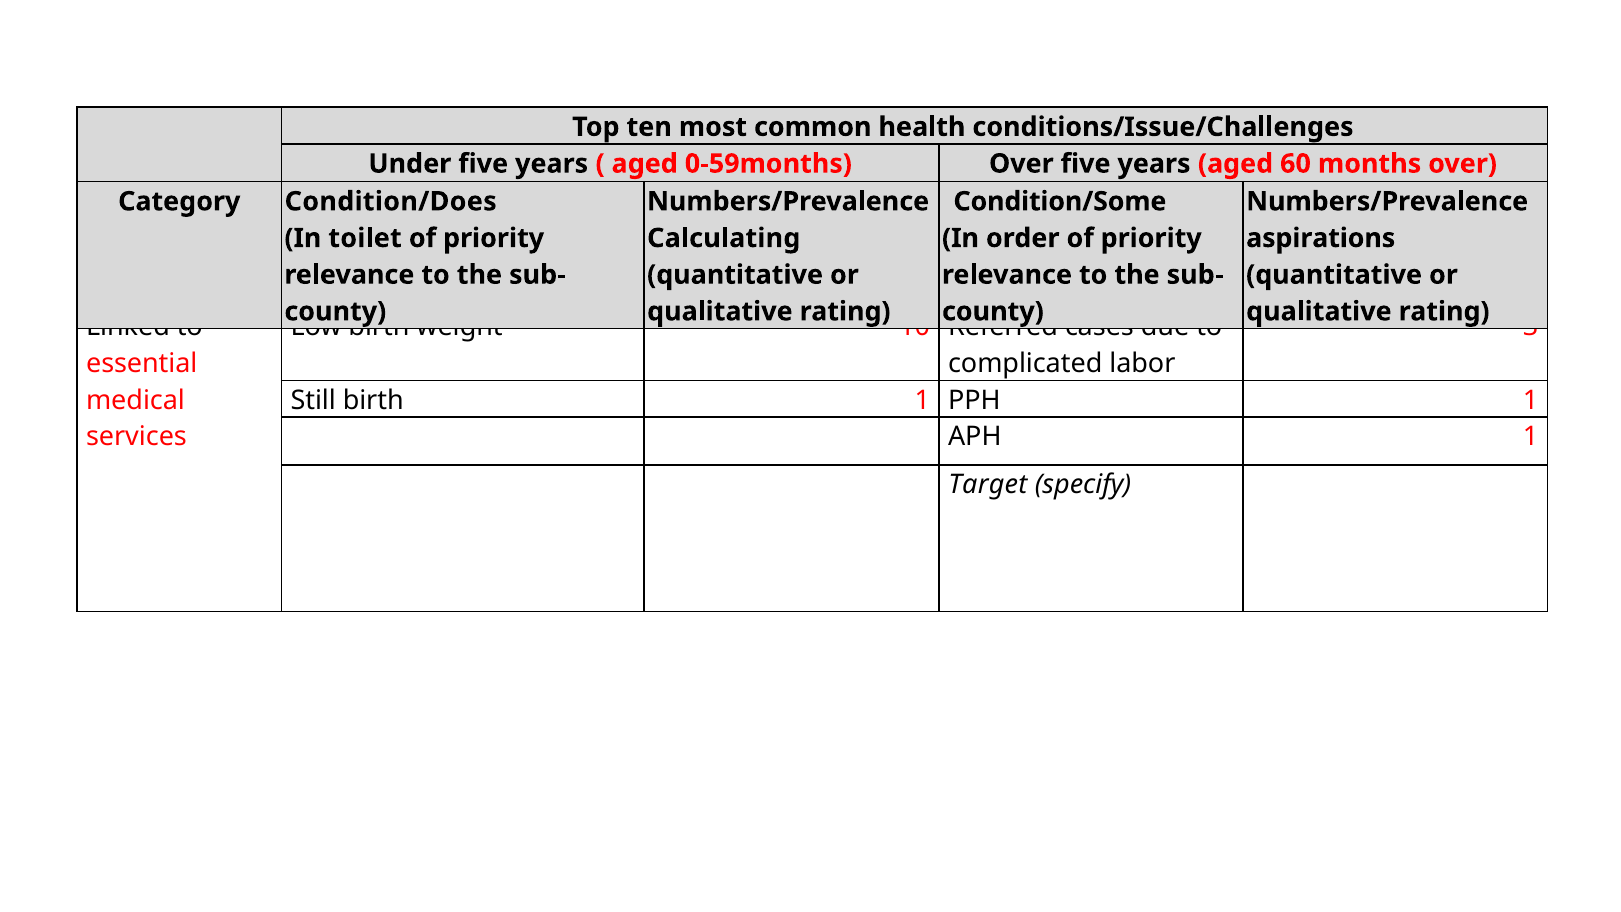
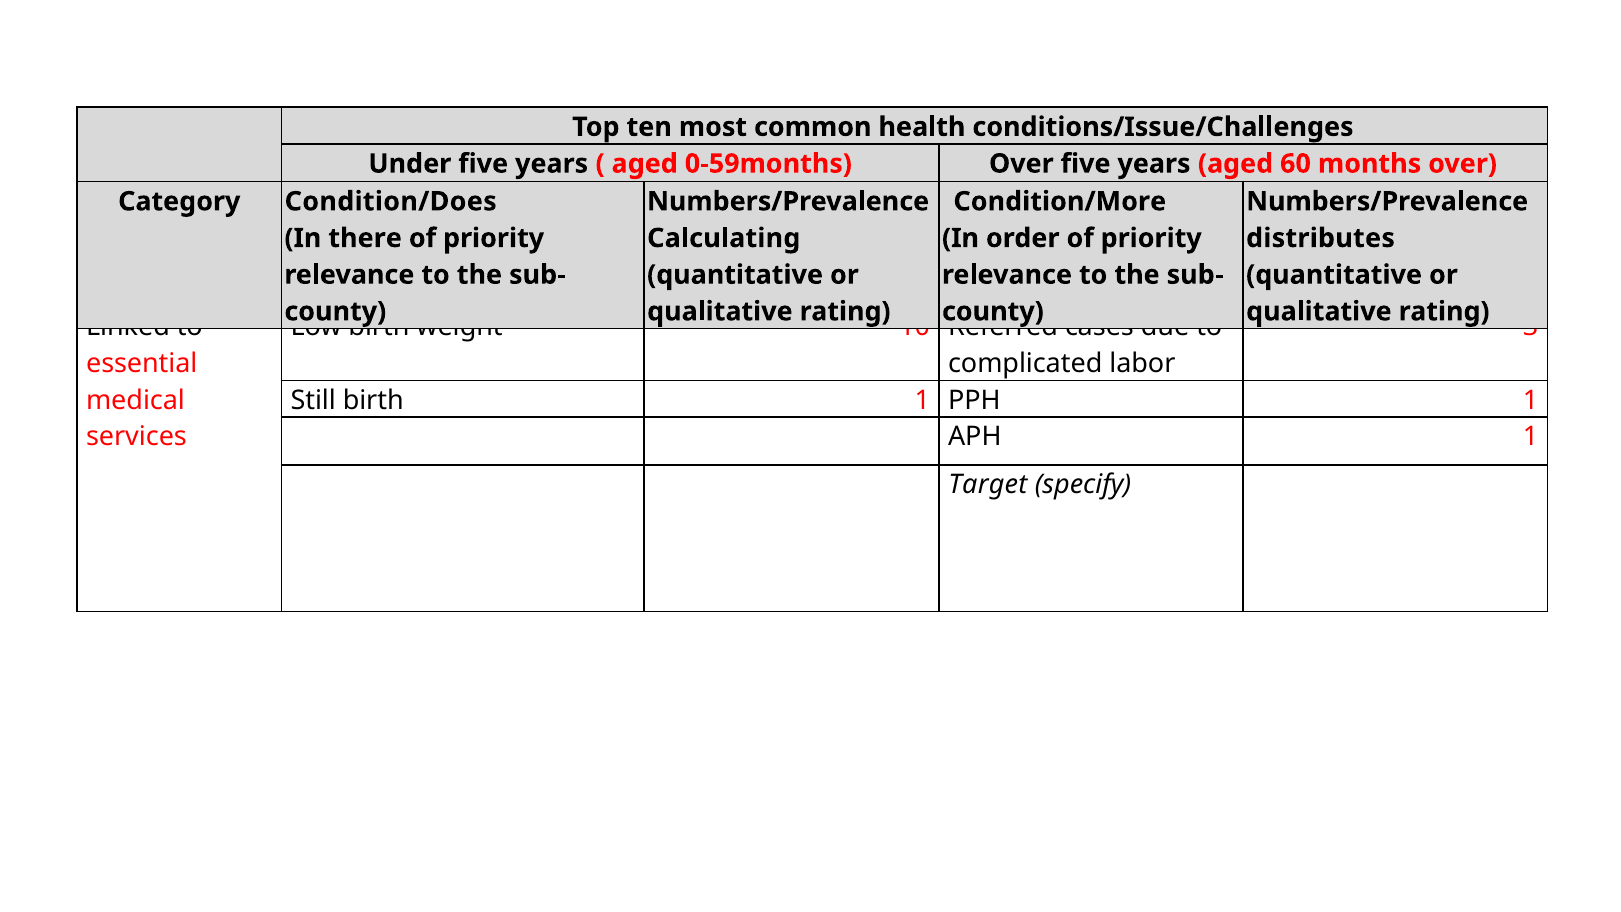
Condition/Some: Condition/Some -> Condition/More (1060, 201)
toilet: toilet -> there (365, 238)
aspirations: aspirations -> distributes (1320, 238)
